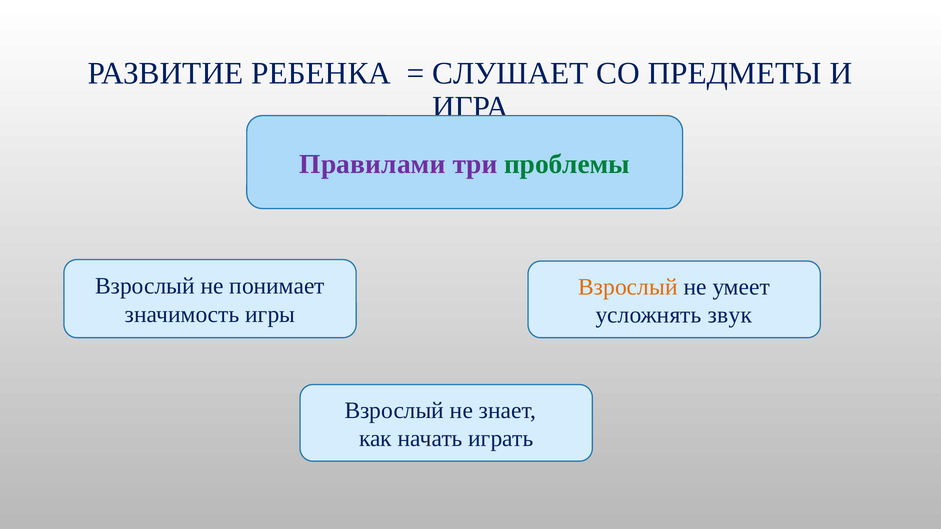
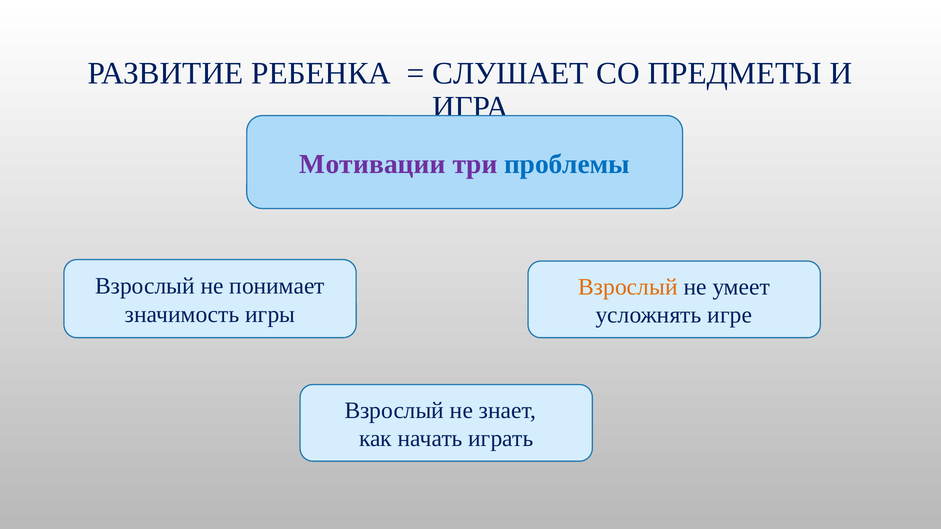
Правилами: Правилами -> Мотивации (373, 164)
проблемы colour: green -> blue (567, 164)
звук: звук -> игре (730, 315)
